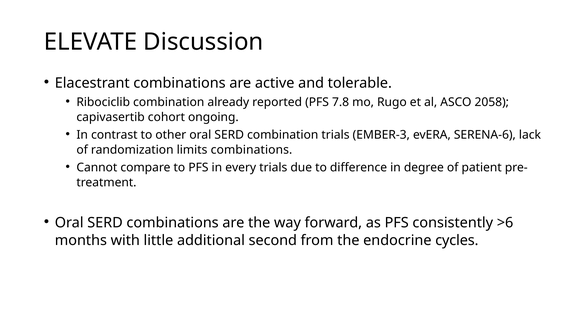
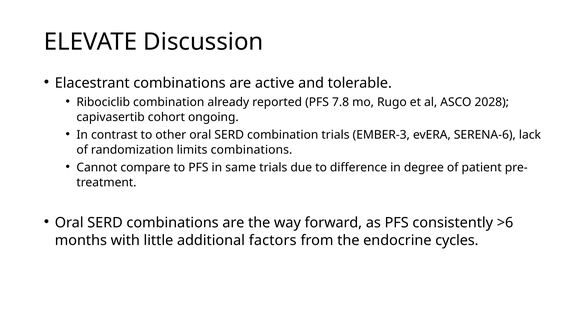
2058: 2058 -> 2028 (492, 102)
every: every -> same (241, 167)
second: second -> factors (273, 240)
